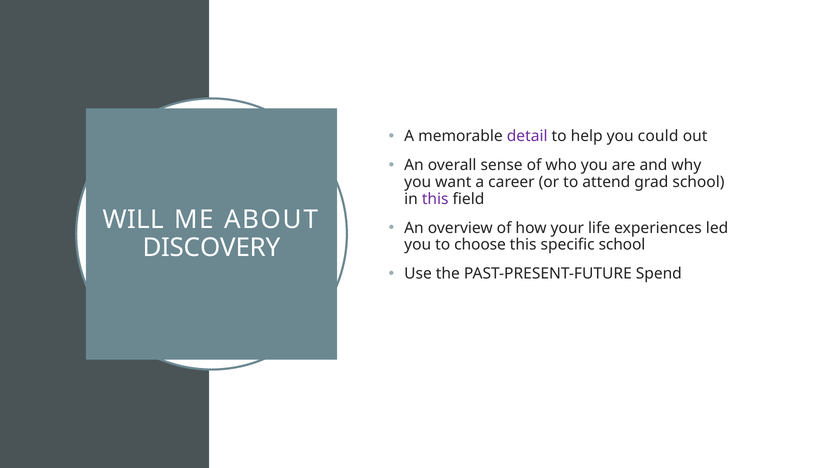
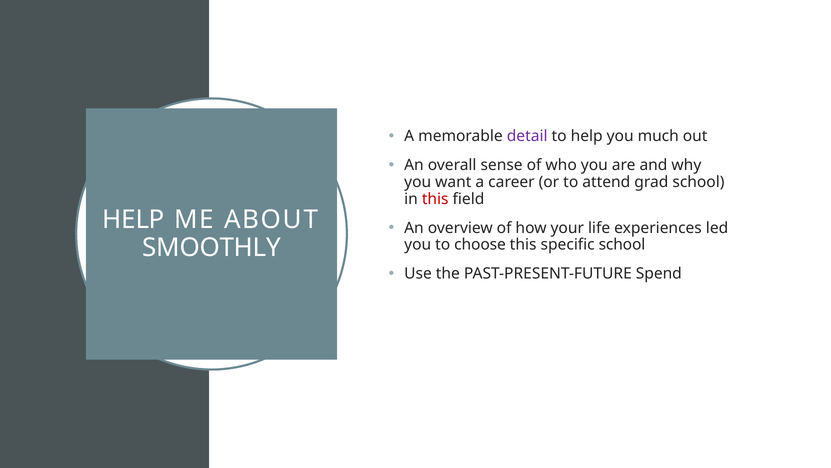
could: could -> much (658, 136)
this colour: purple -> red (435, 199)
WILL: WILL -> HELP (134, 220)
DISCOVERY: DISCOVERY -> SMOOTHLY (212, 248)
